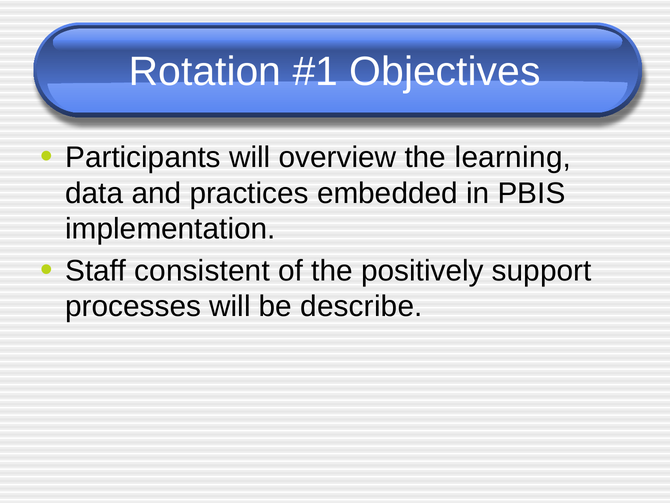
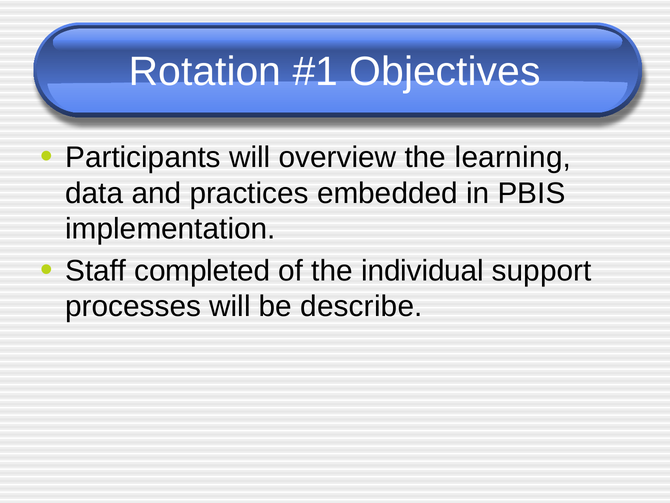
consistent: consistent -> completed (202, 270)
positively: positively -> individual (423, 270)
